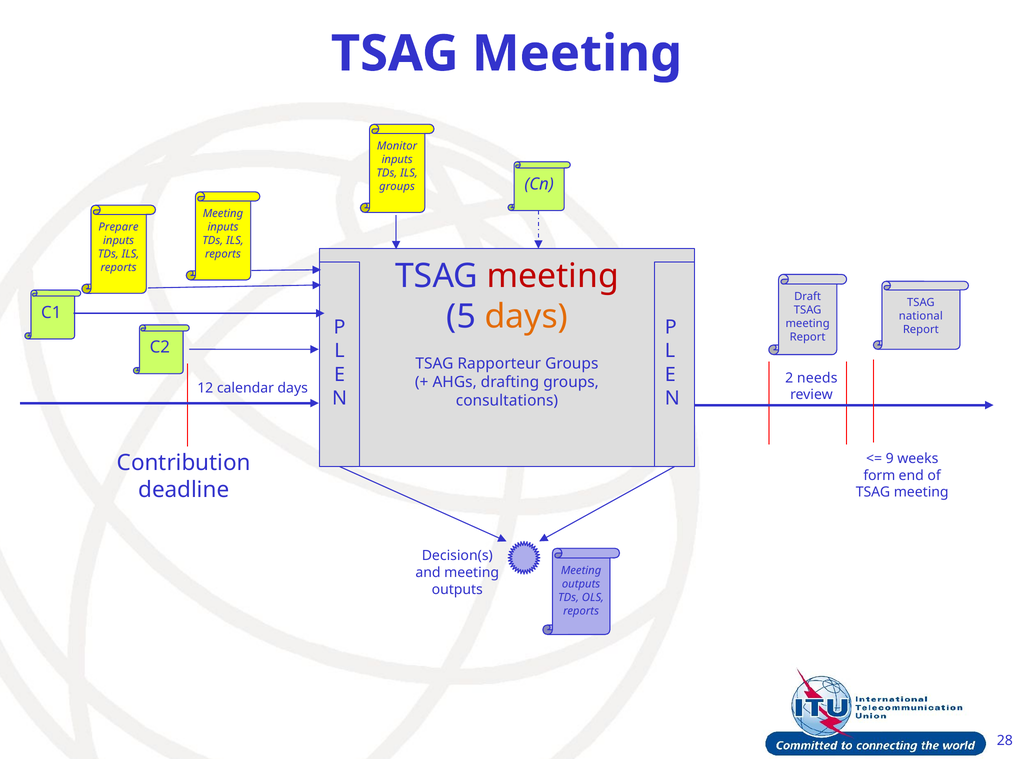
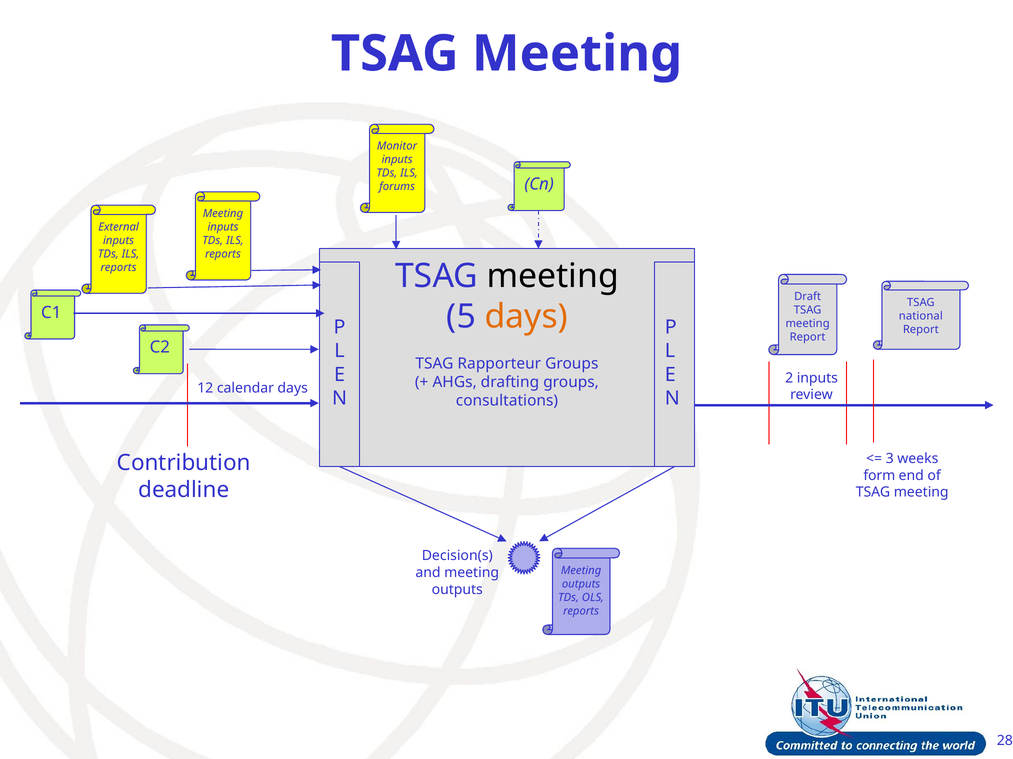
groups: groups -> forums (397, 187)
Prepare: Prepare -> External (119, 227)
meeting colour: red -> black (553, 277)
2 needs: needs -> inputs (817, 378)
9: 9 -> 3 (890, 459)
